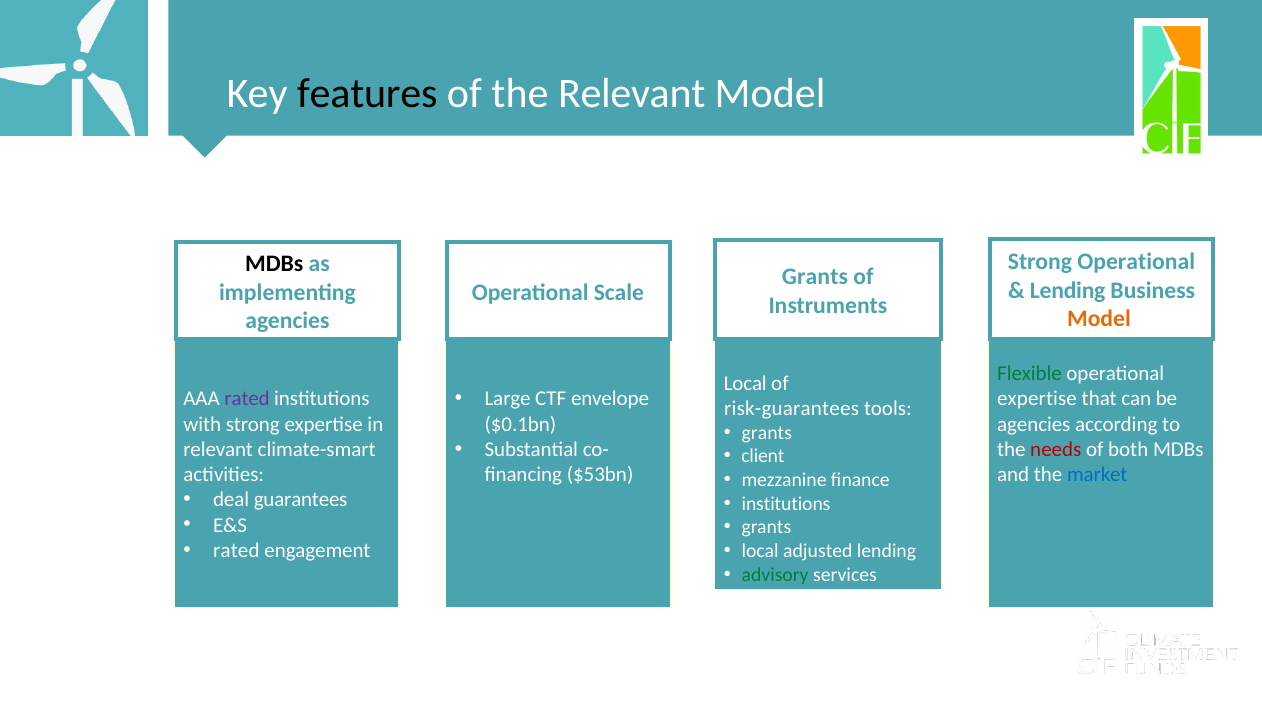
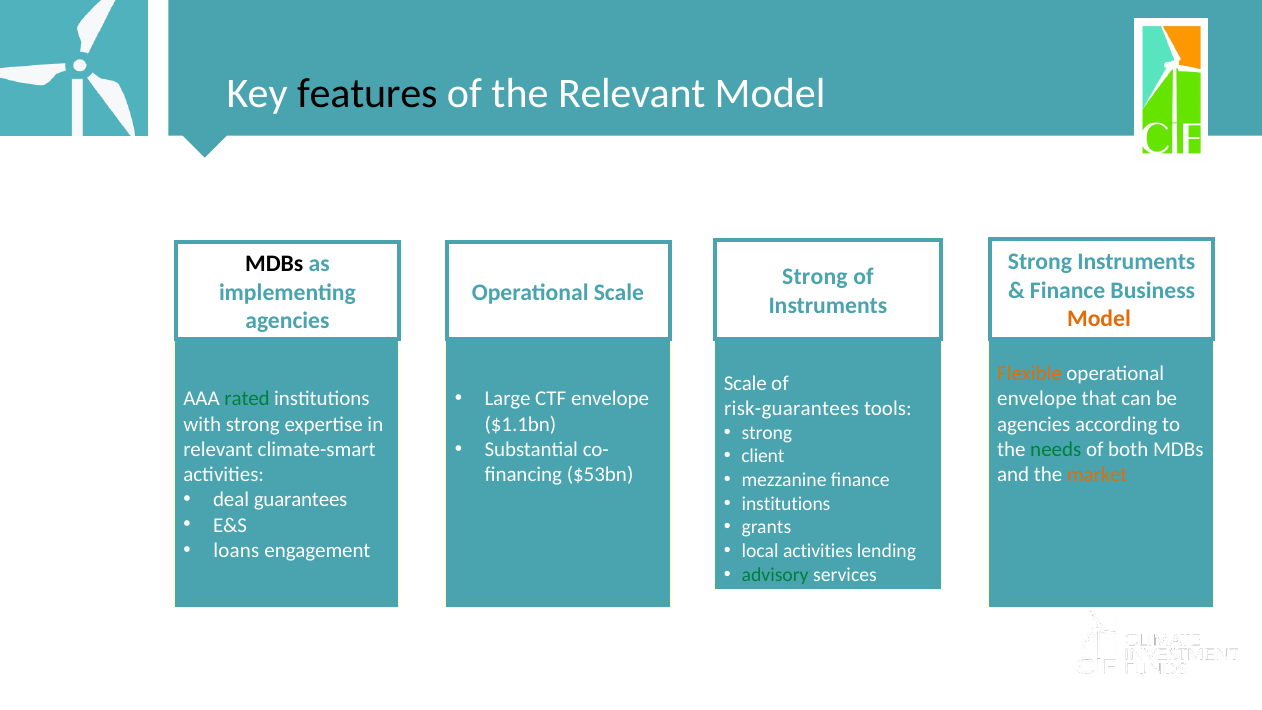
Strong Operational: Operational -> Instruments (1136, 262)
Grants: Grants -> Strong (815, 277)
Lending: Lending -> Finance (1068, 290)
Flexible colour: green -> orange (1030, 374)
Local: Local -> Scale (745, 383)
rated colour: purple -> green (247, 399)
expertise: expertise -> envelope (1037, 399)
$0.1bn: $0.1bn -> $1.1bn (520, 424)
grants: grants -> strong (767, 433)
needs colour: red -> green (1056, 449)
market colour: blue -> orange (1097, 475)
rated: rated -> loans (236, 550)
local adjusted: adjusted -> activities (818, 551)
